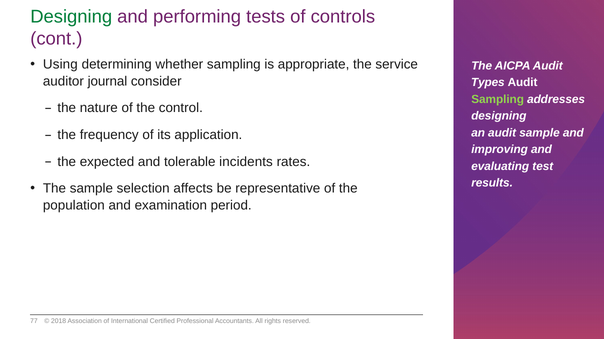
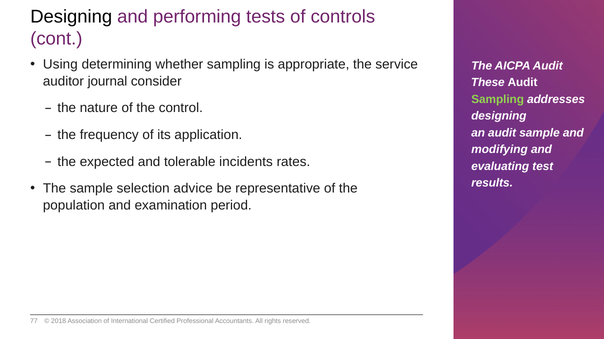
Designing colour: green -> black (71, 17)
Types: Types -> These (488, 83)
improving: improving -> modifying (500, 150)
affects: affects -> advice (193, 189)
